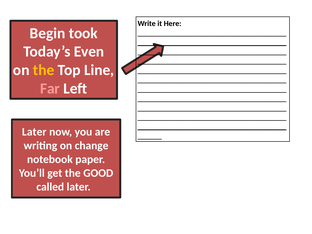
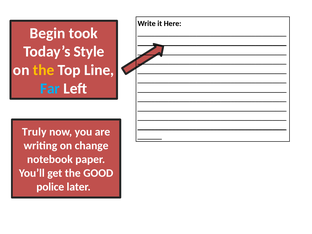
Even: Even -> Style (89, 52)
Far colour: pink -> light blue (50, 89)
Later: Later -> Truly (34, 132)
called: called -> police (50, 187)
